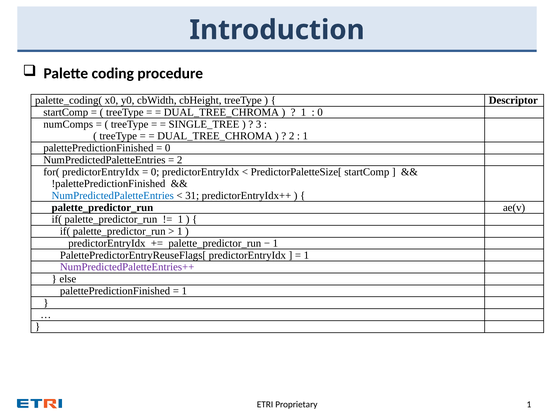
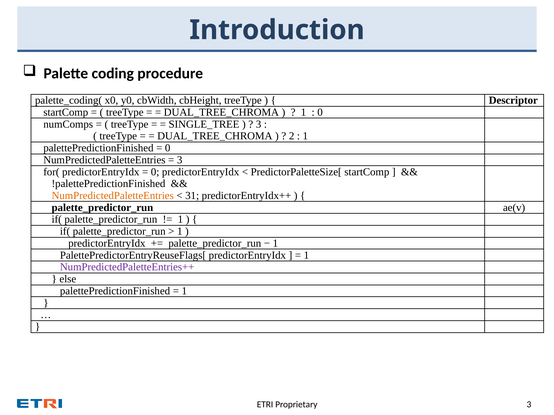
2: 2 -> 3 (180, 160)
NumPredictedPaletteEntries colour: blue -> orange (113, 196)
Proprietary 1: 1 -> 3 (529, 405)
